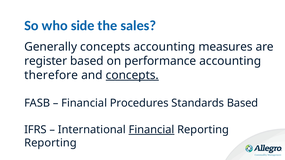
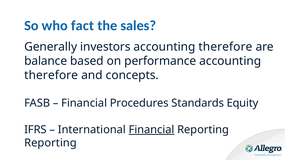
side: side -> fact (83, 26)
Generally concepts: concepts -> investors (105, 47)
measures: measures -> therefore (225, 47)
register: register -> balance (46, 61)
concepts underline: present -> none (132, 75)
Standards Based: Based -> Equity (243, 103)
